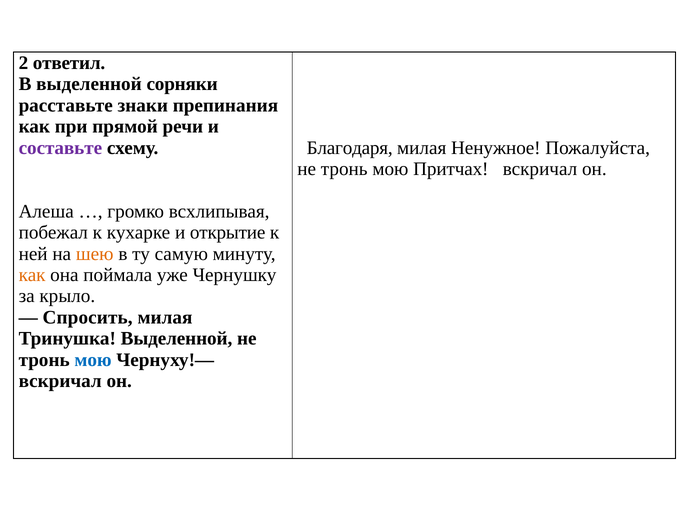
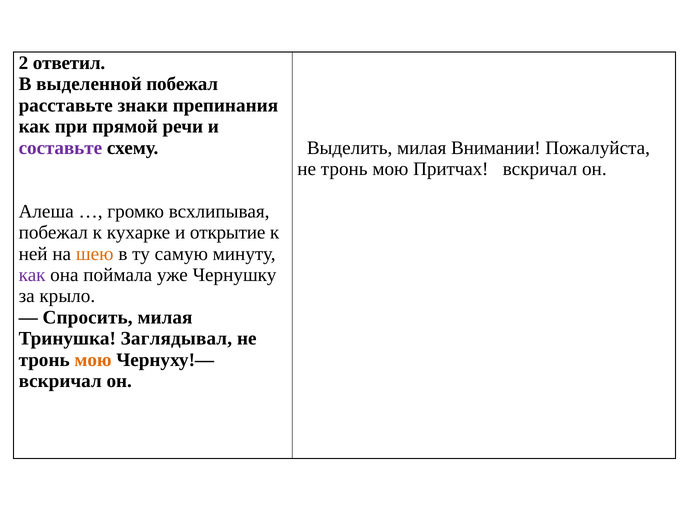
выделенной сорняки: сорняки -> побежал (182, 84)
Благодаря: Благодаря -> Выделить (350, 148)
Ненужное: Ненужное -> Внимании (496, 148)
как colour: orange -> purple (32, 275)
Тринушка Выделенной: Выделенной -> Заглядывал (176, 339)
мою colour: blue -> orange (93, 360)
